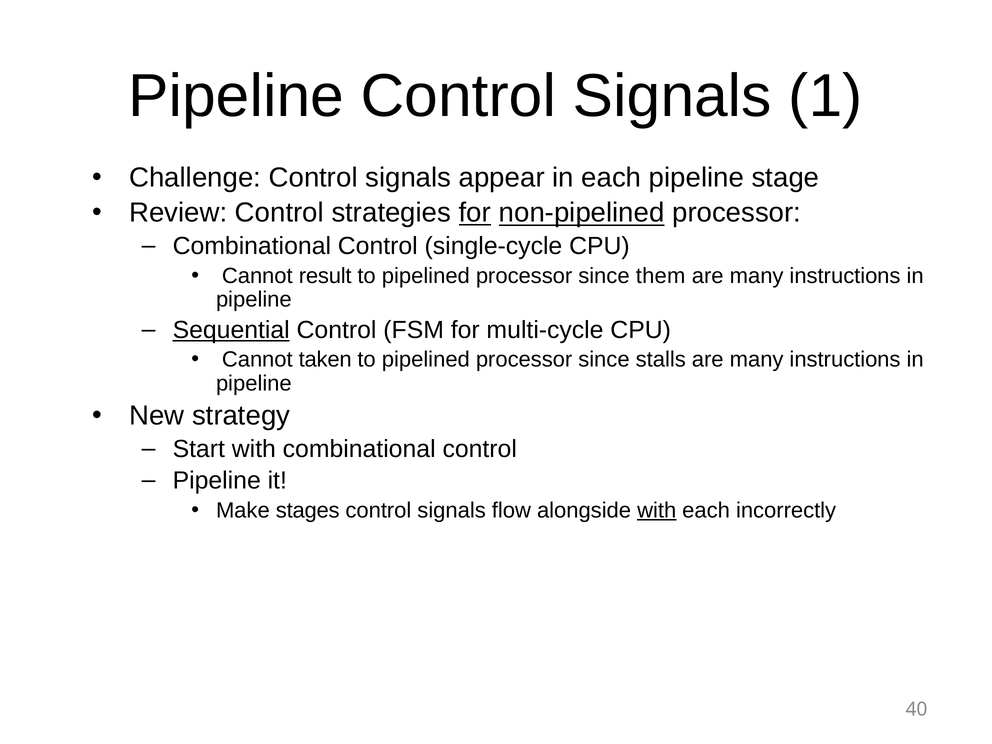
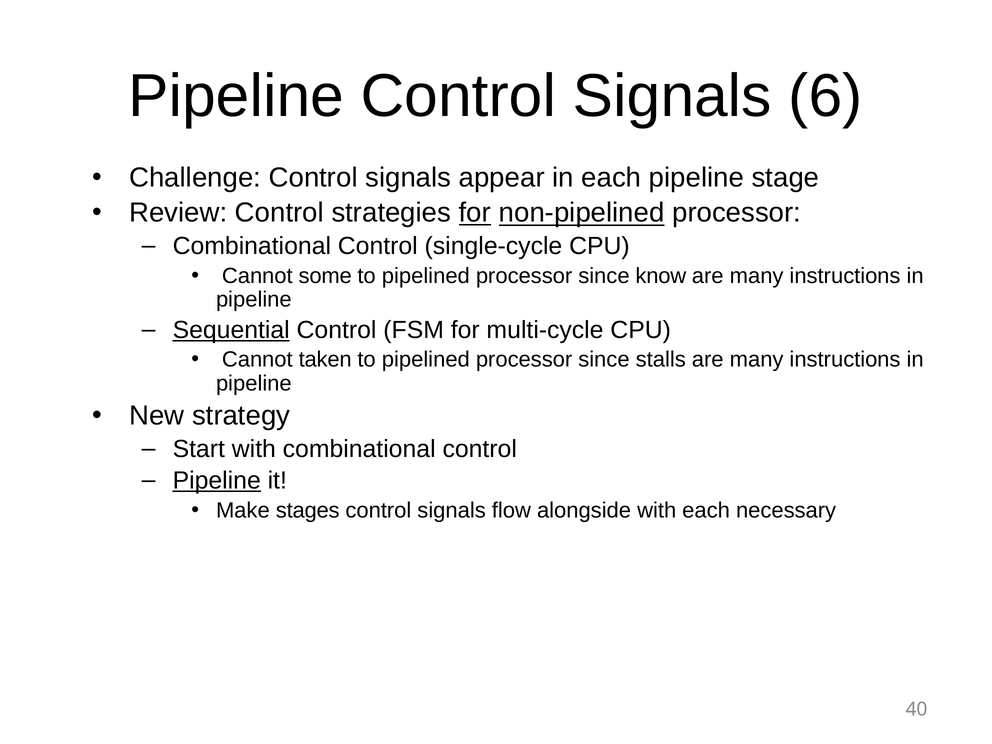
1: 1 -> 6 (825, 96)
result: result -> some (325, 276)
them: them -> know (661, 276)
Pipeline underline: none -> present (217, 481)
with underline: present -> none (657, 510)
incorrectly: incorrectly -> necessary (786, 510)
